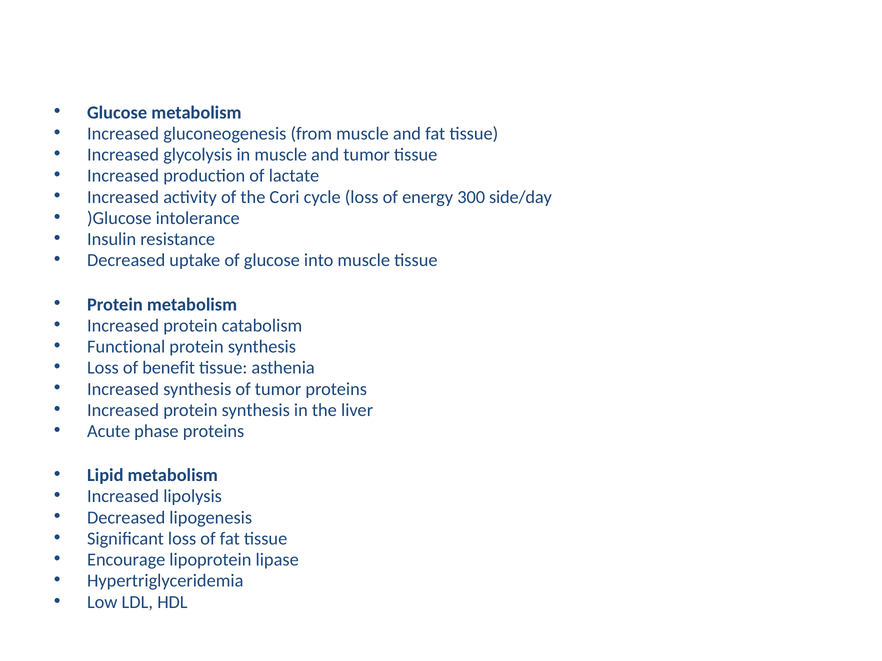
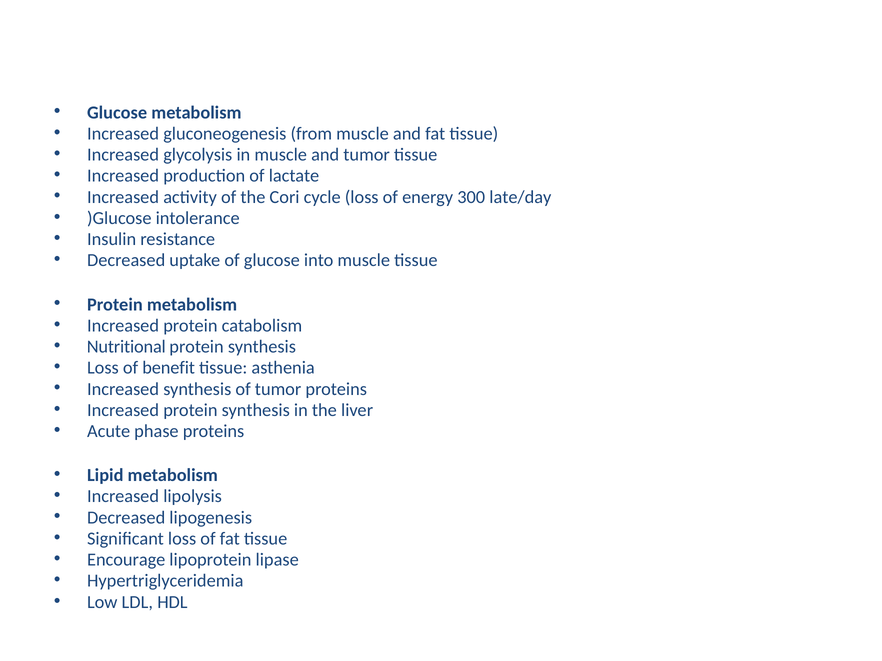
side/day: side/day -> late/day (520, 197)
Functional: Functional -> Nutritional (126, 347)
